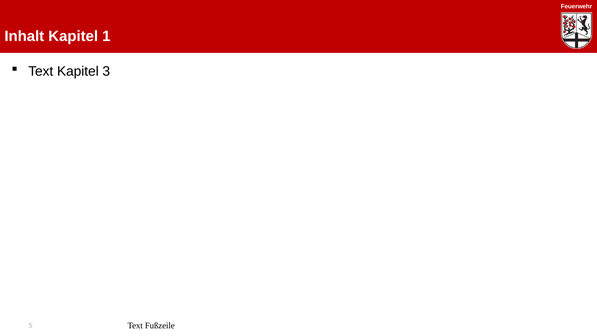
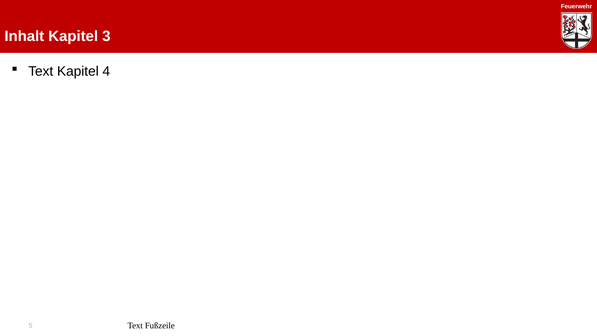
1: 1 -> 3 (106, 36)
3: 3 -> 4 (106, 71)
